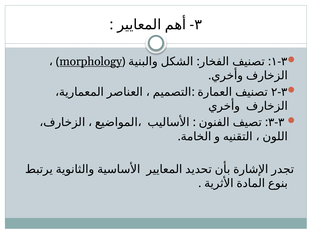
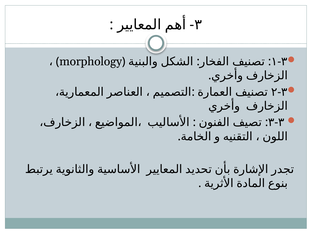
morphology underline: present -> none (91, 61)
